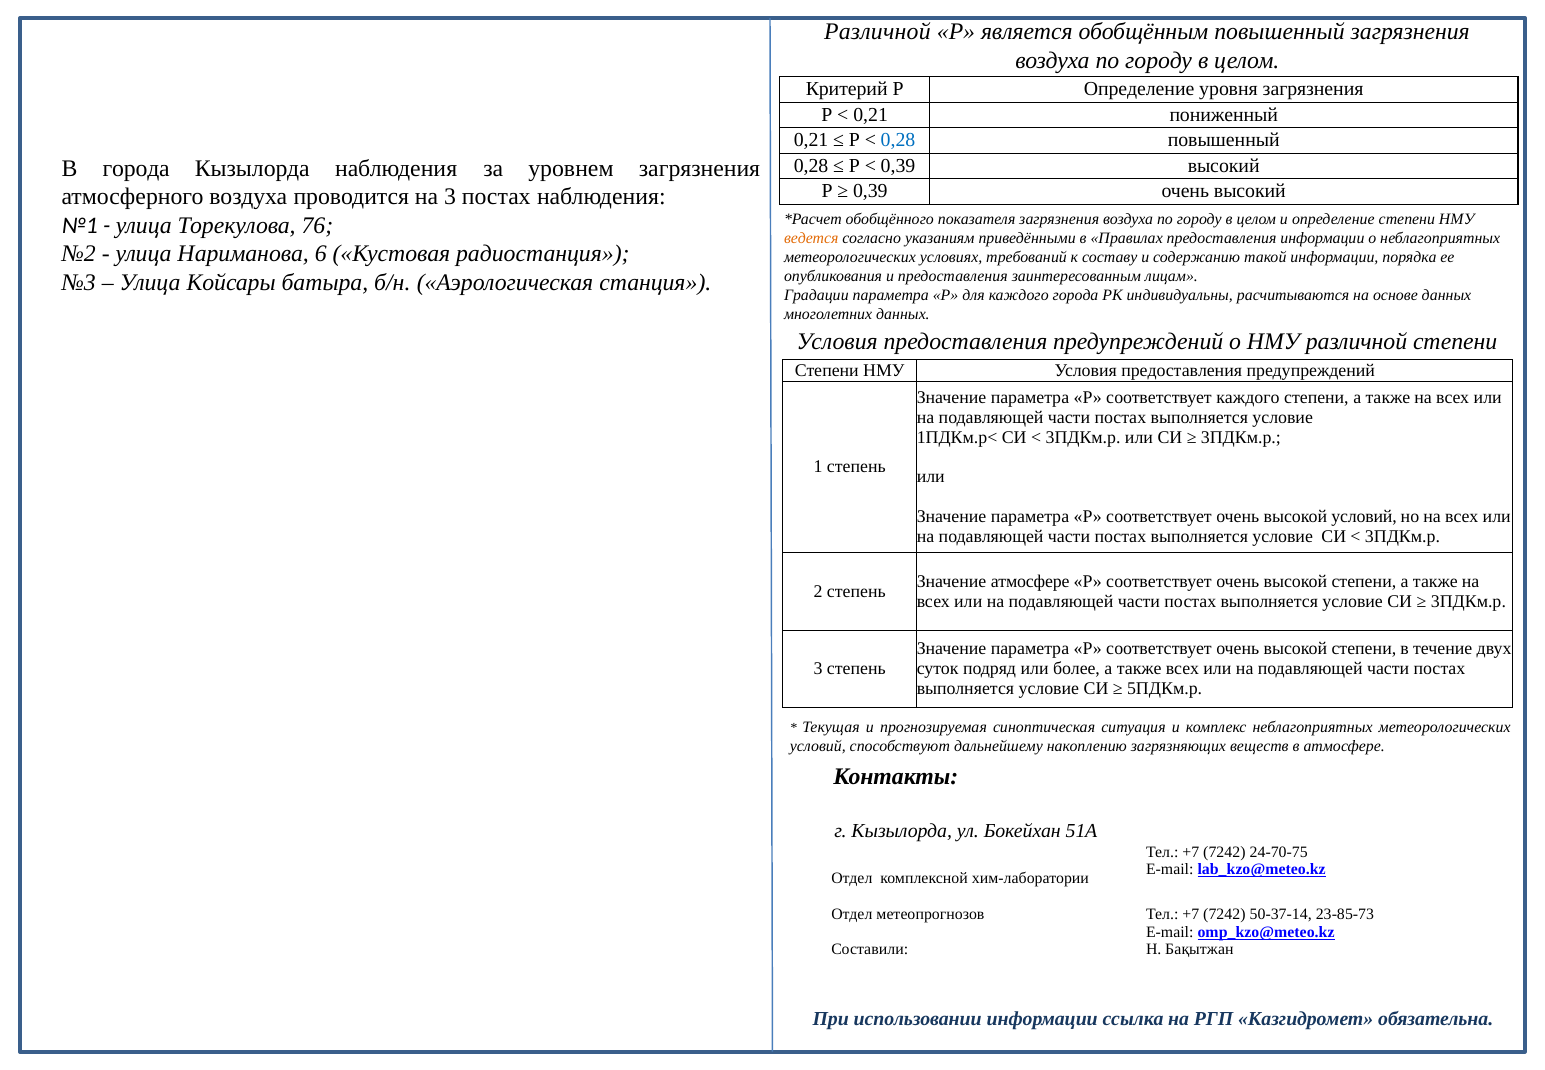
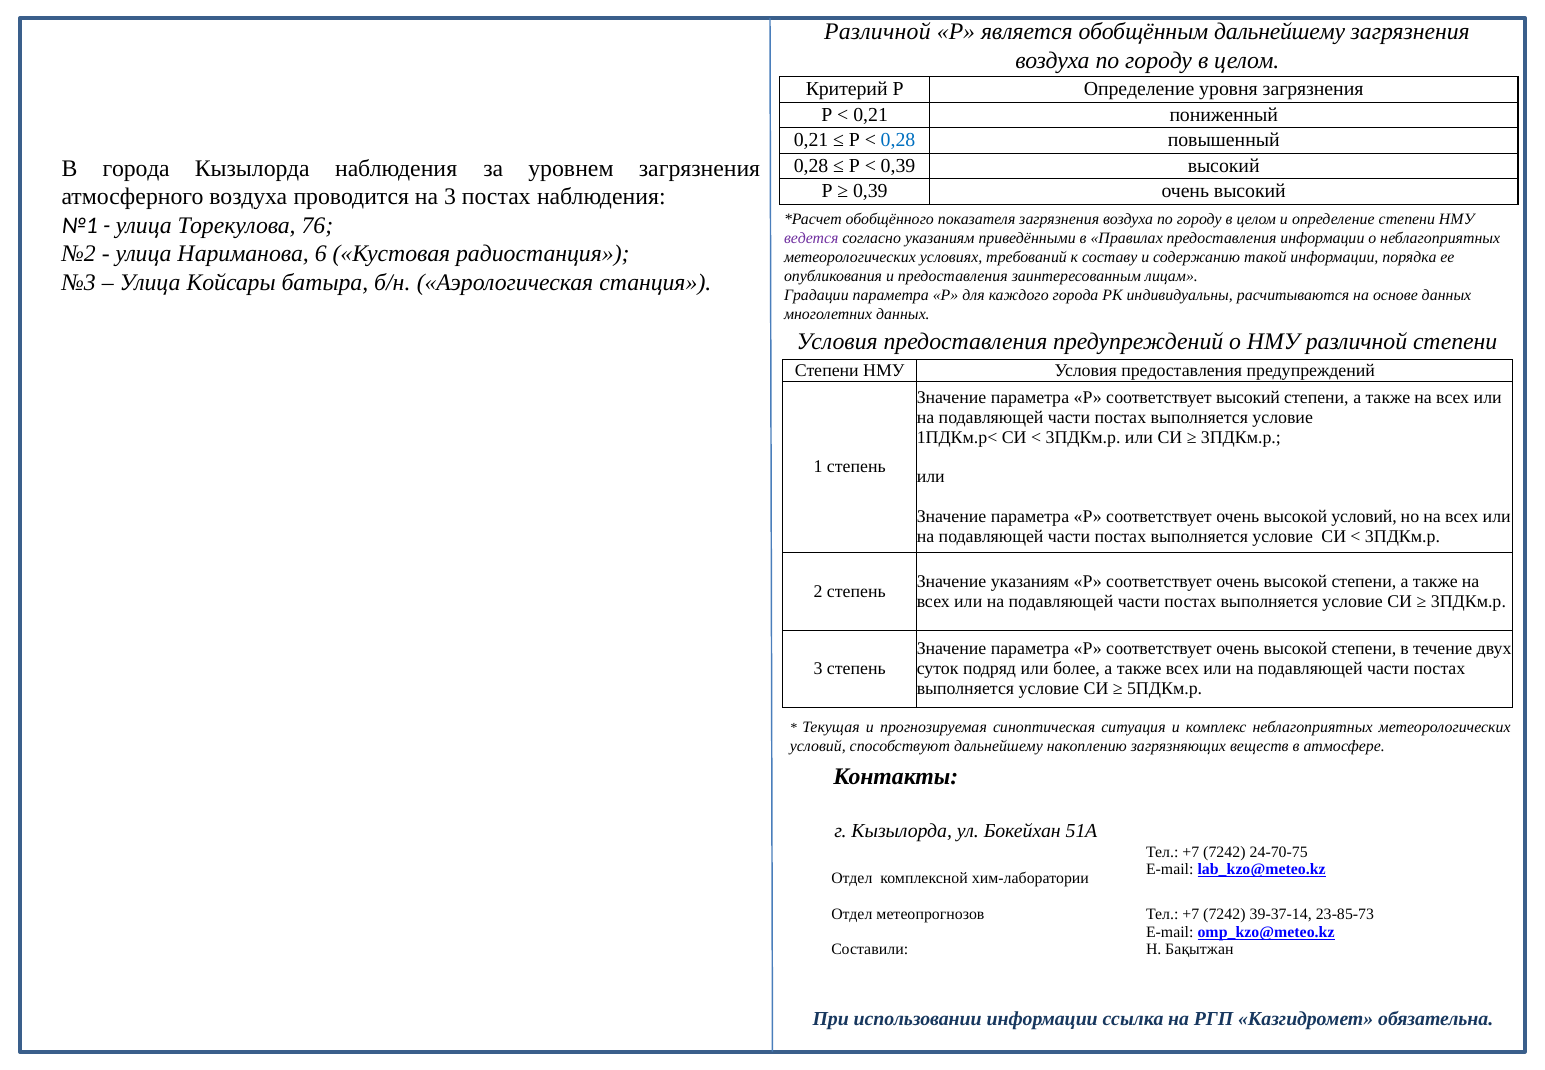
обобщённым повышенный: повышенный -> дальнейшему (1280, 32)
ведется colour: orange -> purple (811, 238)
соответствует каждого: каждого -> высокий (1248, 398)
Значение атмосфере: атмосфере -> указаниям (1030, 581)
50-37-14: 50-37-14 -> 39-37-14 (1281, 914)
